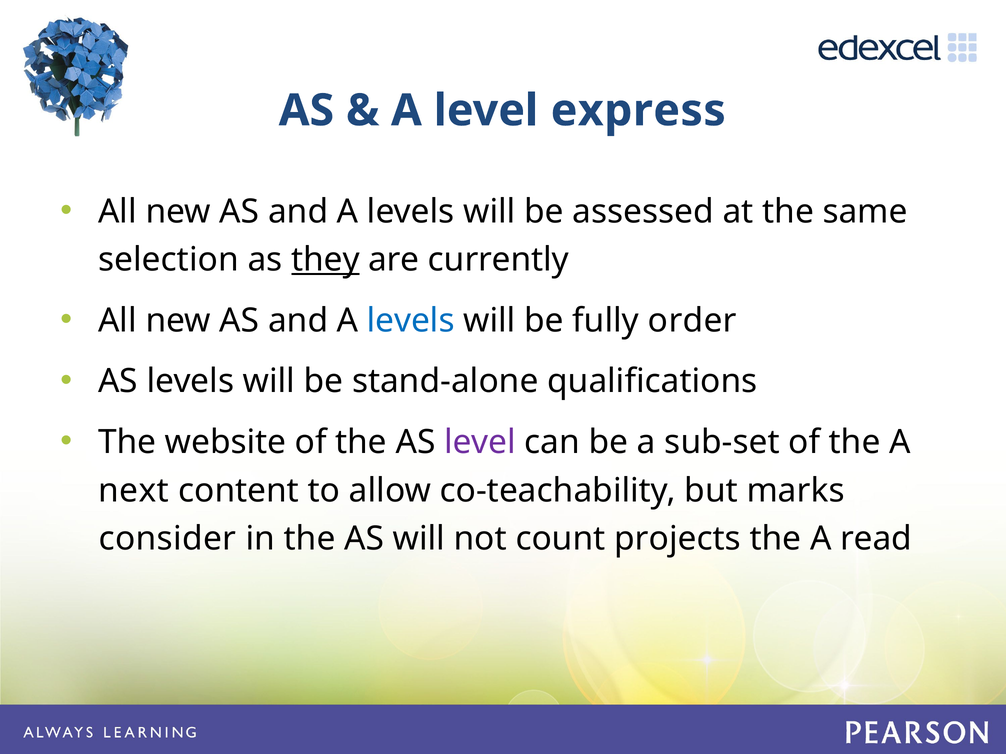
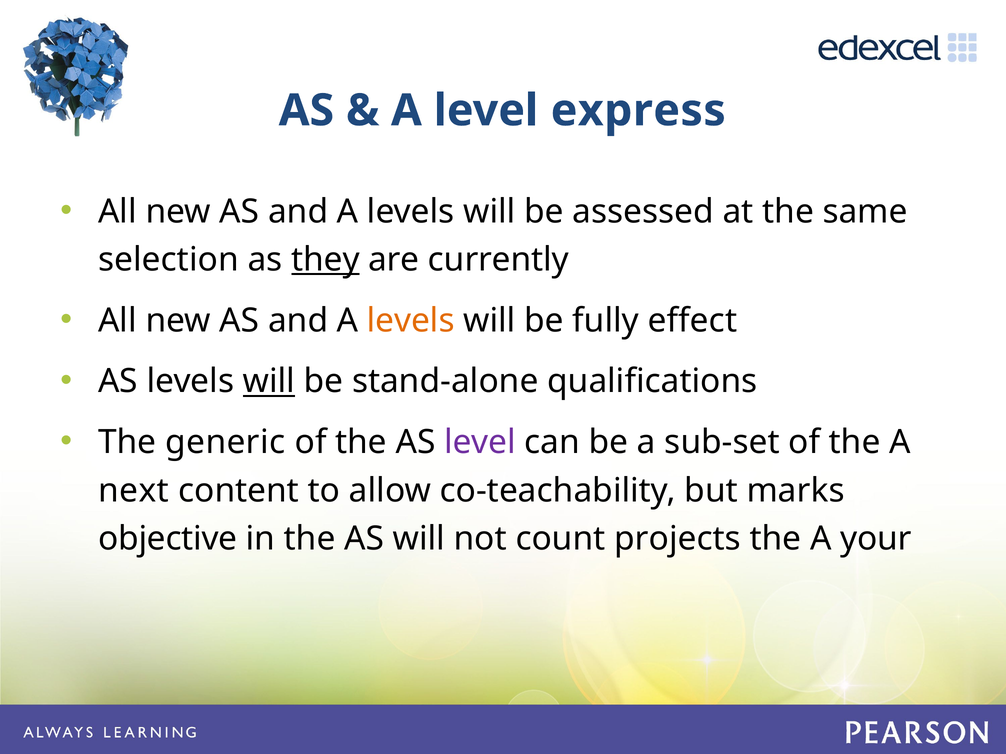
levels colour: blue -> orange (411, 321)
order: order -> effect (692, 321)
will underline: none -> present (269, 382)
website: website -> generic (225, 443)
consider: consider -> objective (168, 539)
read: read -> your (876, 539)
